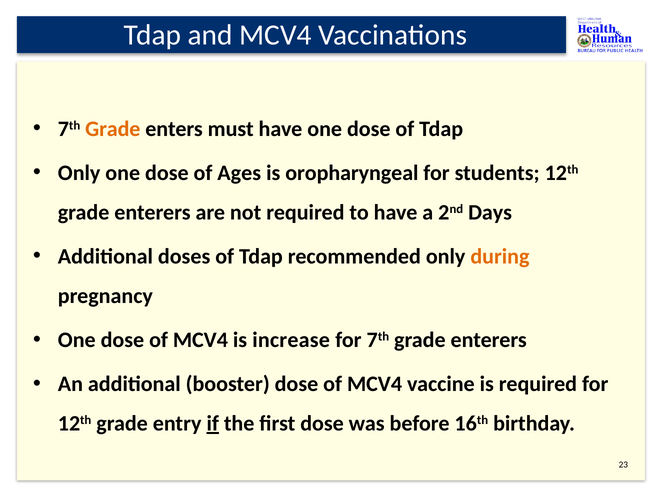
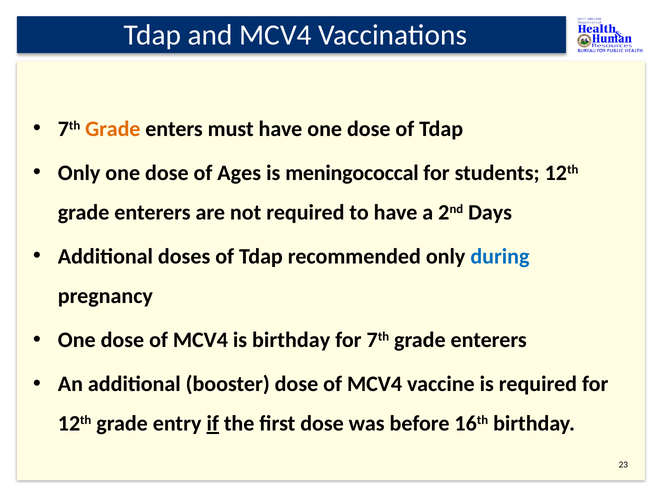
oropharyngeal: oropharyngeal -> meningococcal (352, 173)
during colour: orange -> blue (500, 257)
is increase: increase -> birthday (291, 341)
